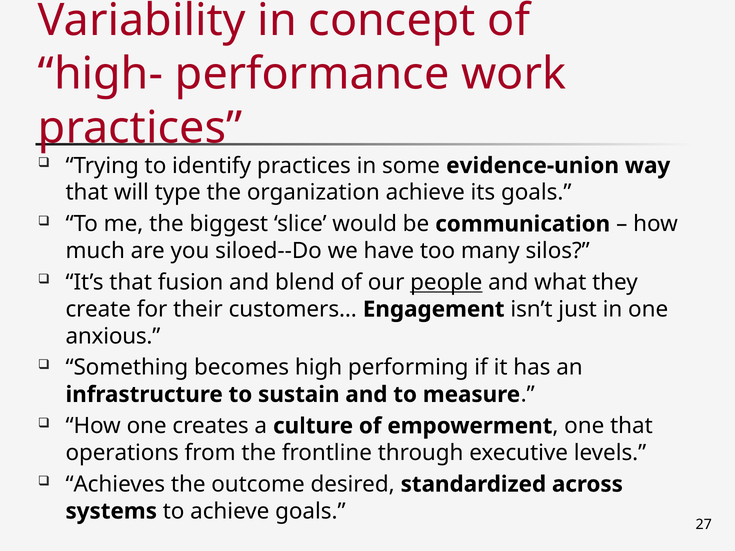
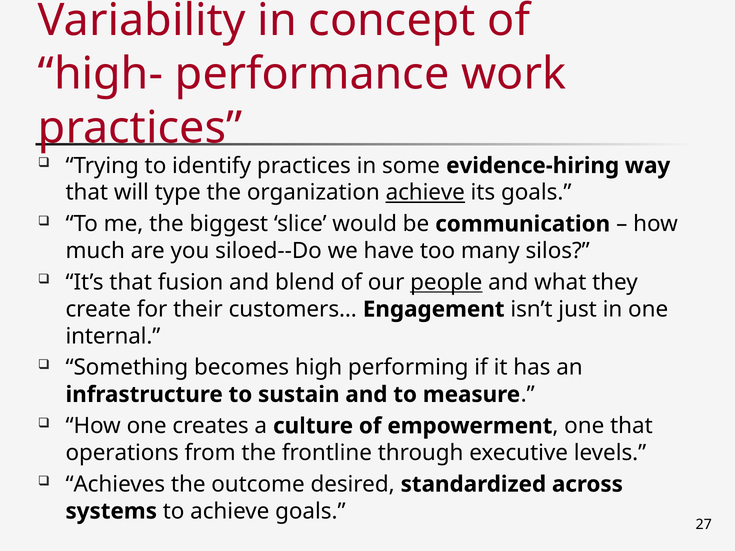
evidence-union: evidence-union -> evidence-hiring (533, 166)
achieve underline: none -> present (425, 193)
anxious: anxious -> internal (113, 336)
